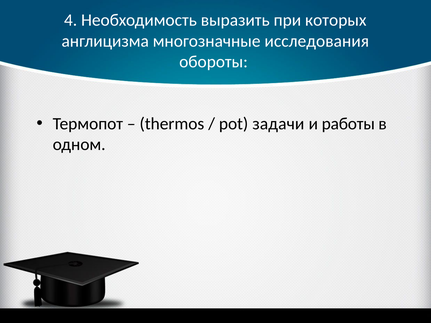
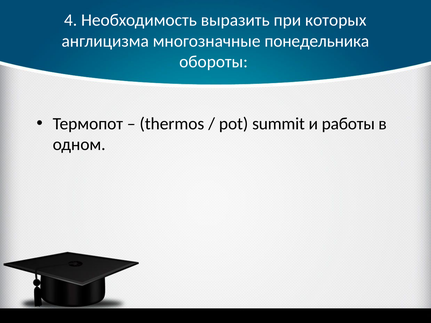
исследования: исследования -> понедельника (317, 41)
задачи: задачи -> summit (278, 124)
